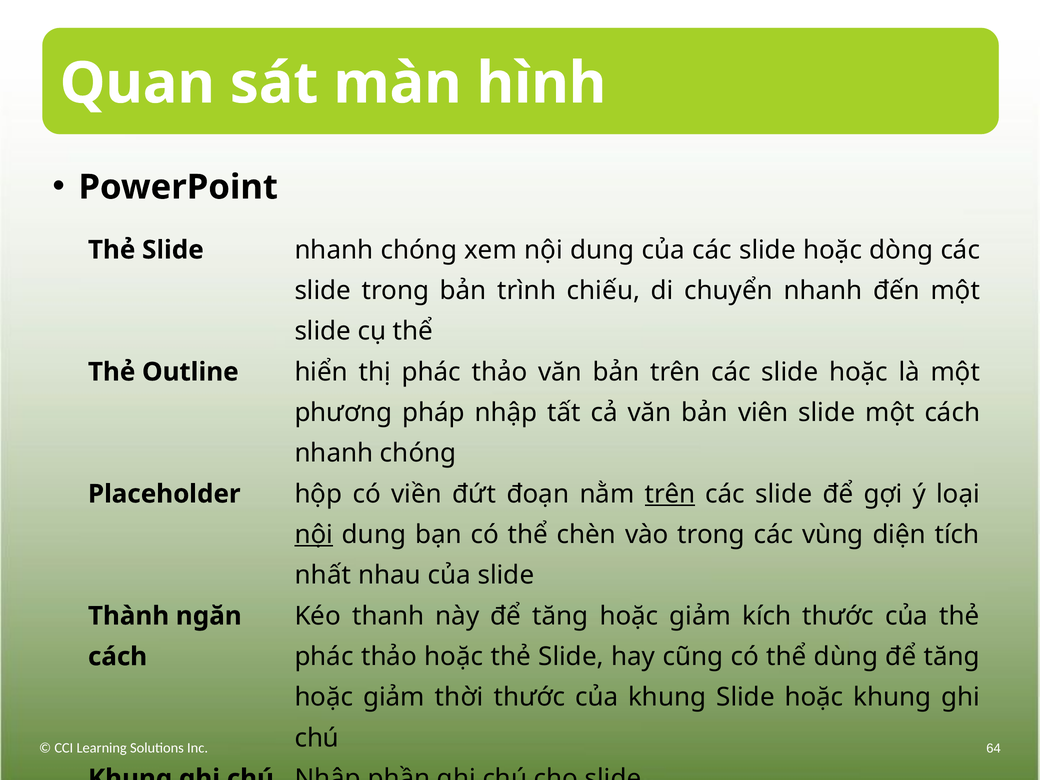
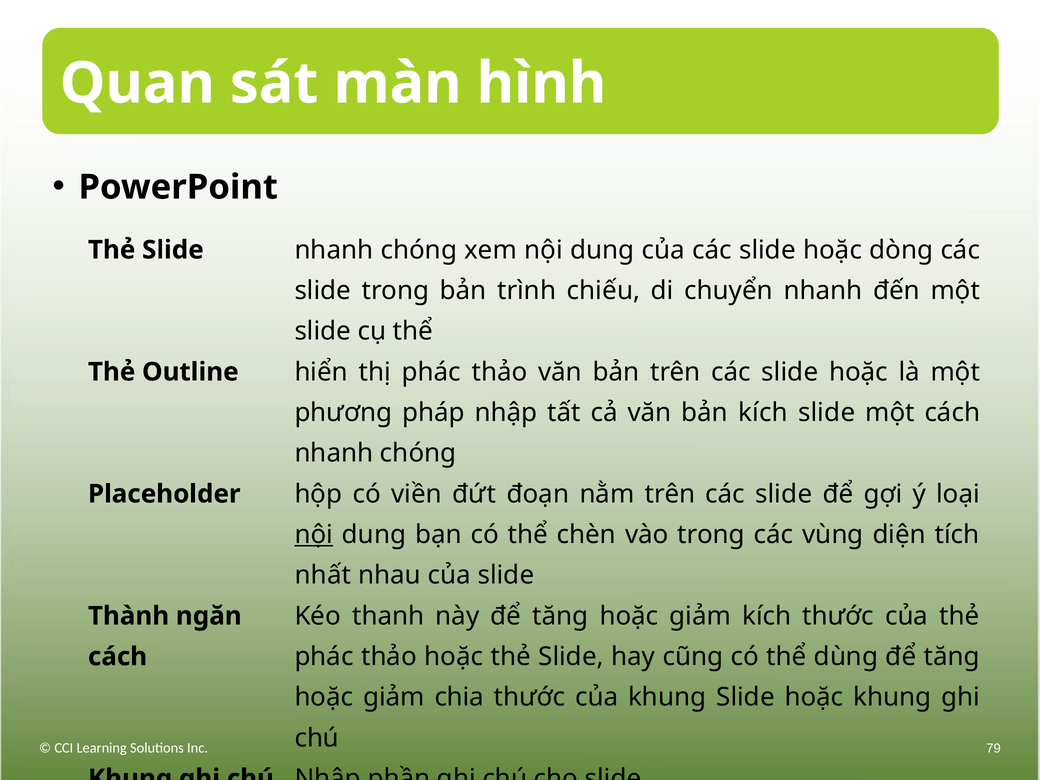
bản viên: viên -> kích (763, 413)
trên underline: present -> none (670, 494)
thời: thời -> chia (459, 697)
64: 64 -> 79 (994, 748)
